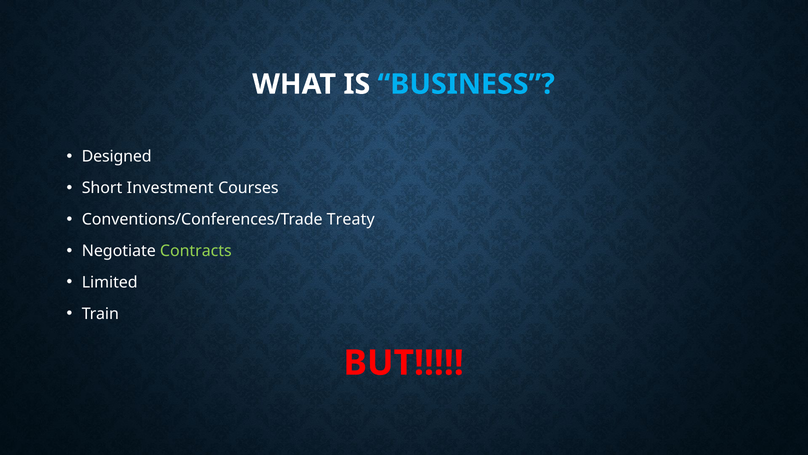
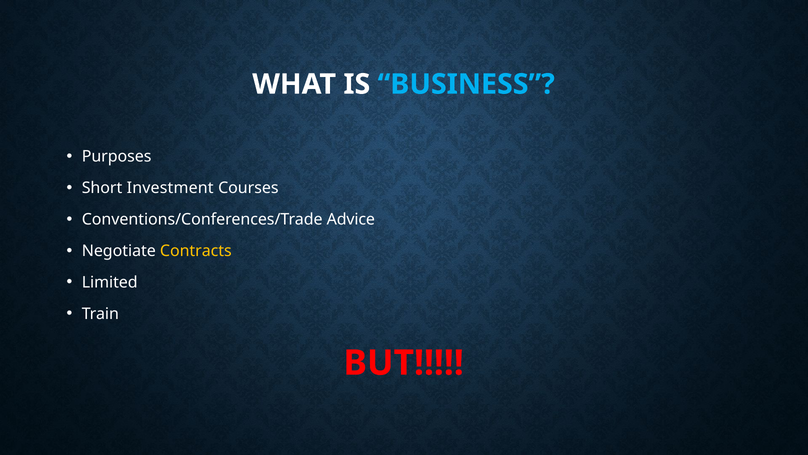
Designed: Designed -> Purposes (117, 156)
Treaty: Treaty -> Advice (351, 219)
Contracts colour: light green -> yellow (196, 251)
